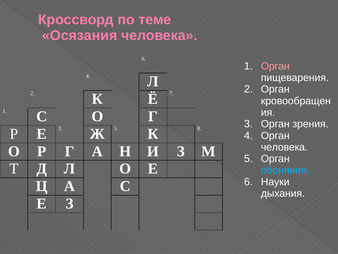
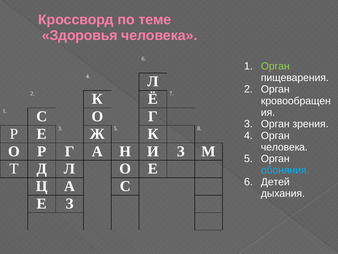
Осязания: Осязания -> Здоровья (80, 35)
Орган colour: pink -> light green (275, 66)
Науки: Науки -> Детей (275, 182)
